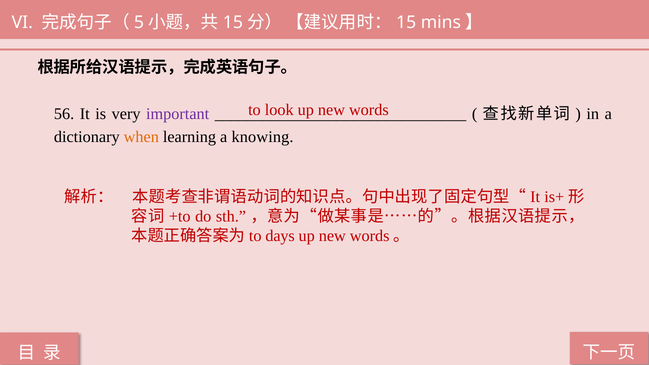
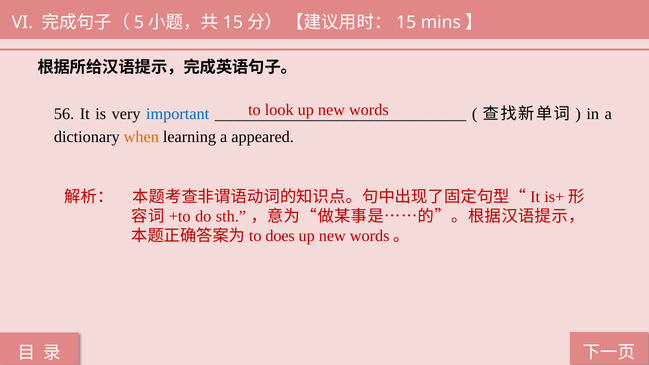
important colour: purple -> blue (178, 114)
knowing: knowing -> appeared (263, 137)
days: days -> does (280, 236)
